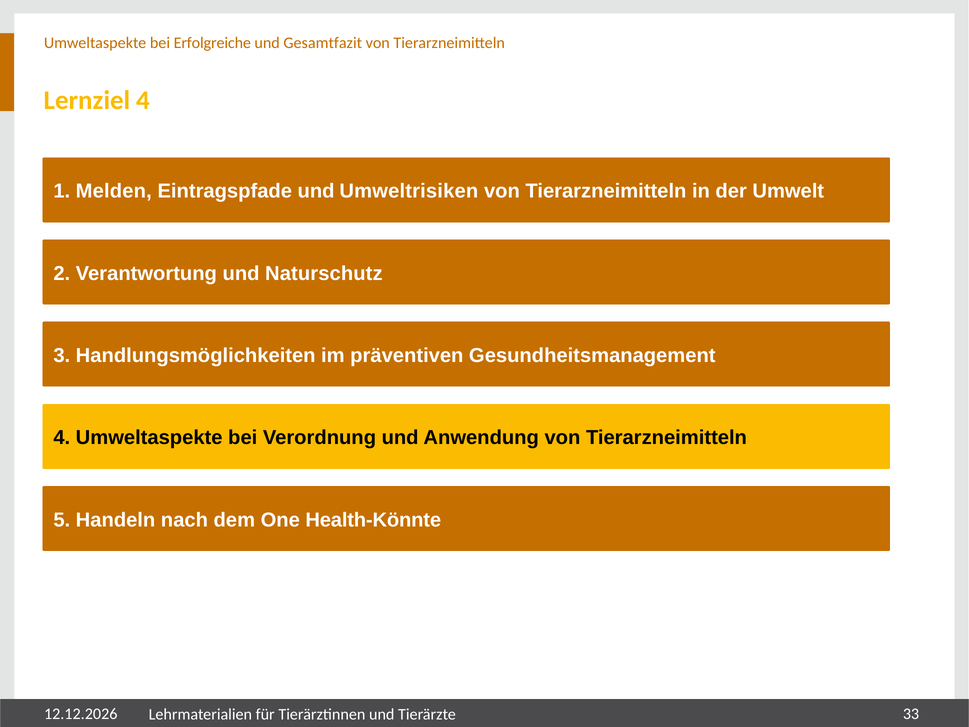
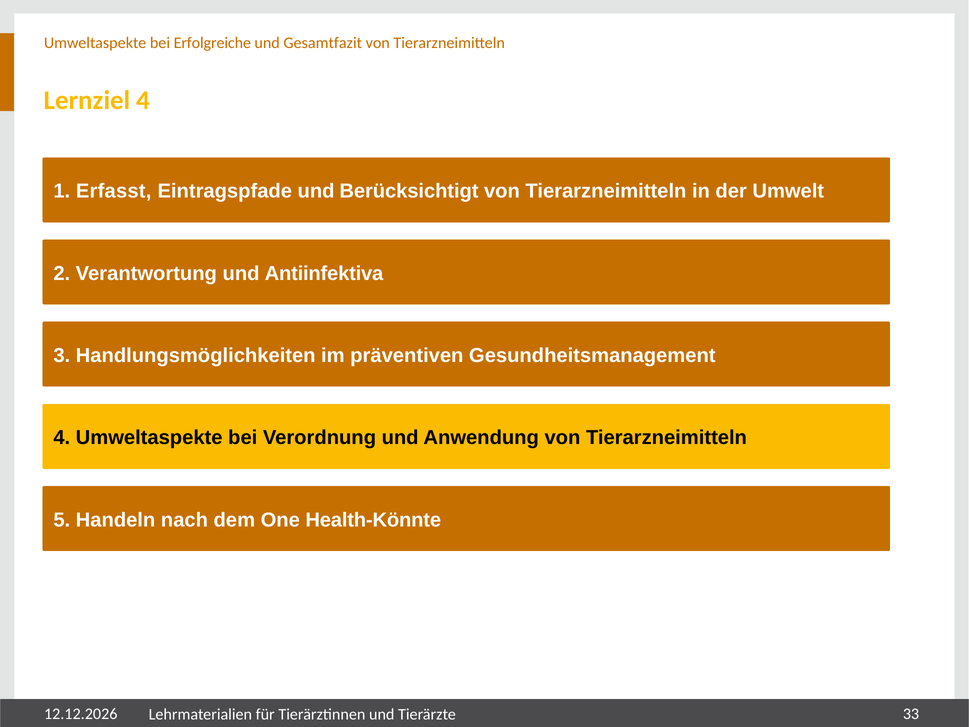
Melden: Melden -> Erfasst (114, 191)
Umweltrisiken: Umweltrisiken -> Berücksichtigt (409, 191)
Naturschutz: Naturschutz -> Antiinfektiva (324, 273)
